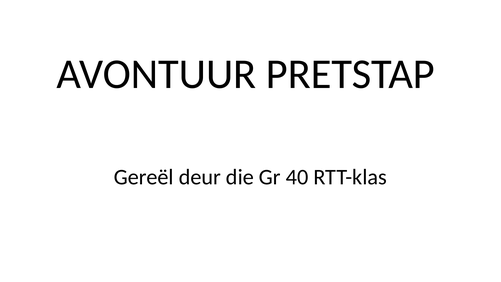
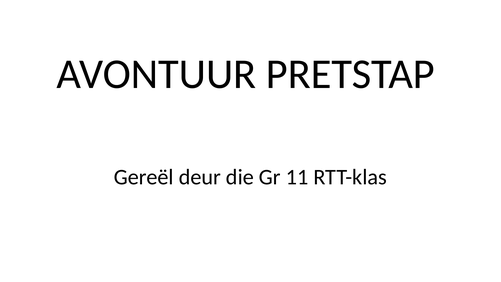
40: 40 -> 11 (297, 177)
